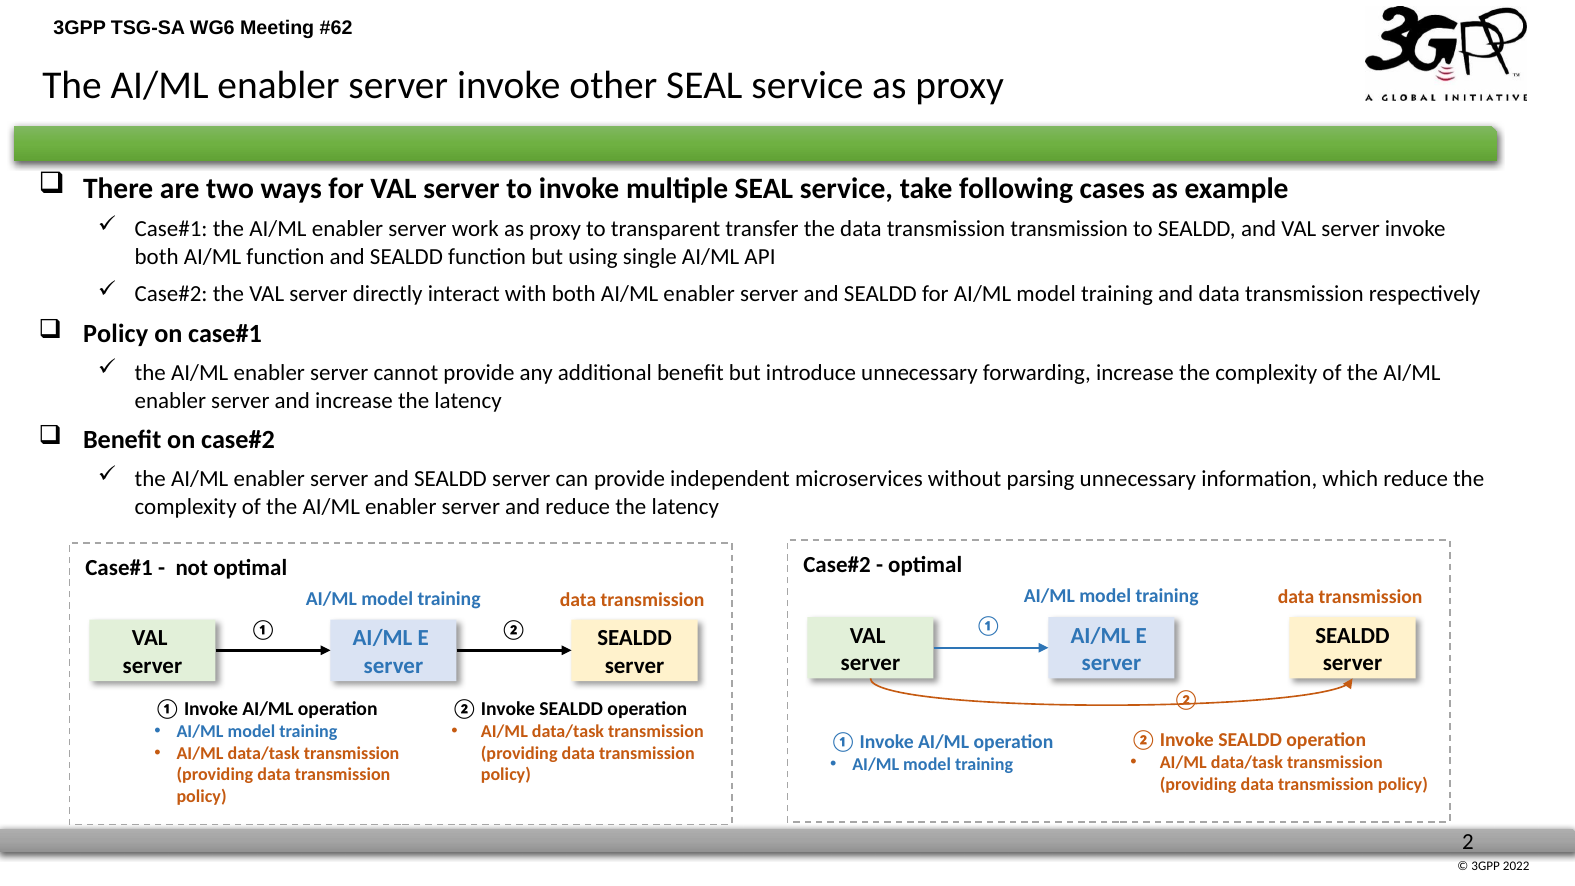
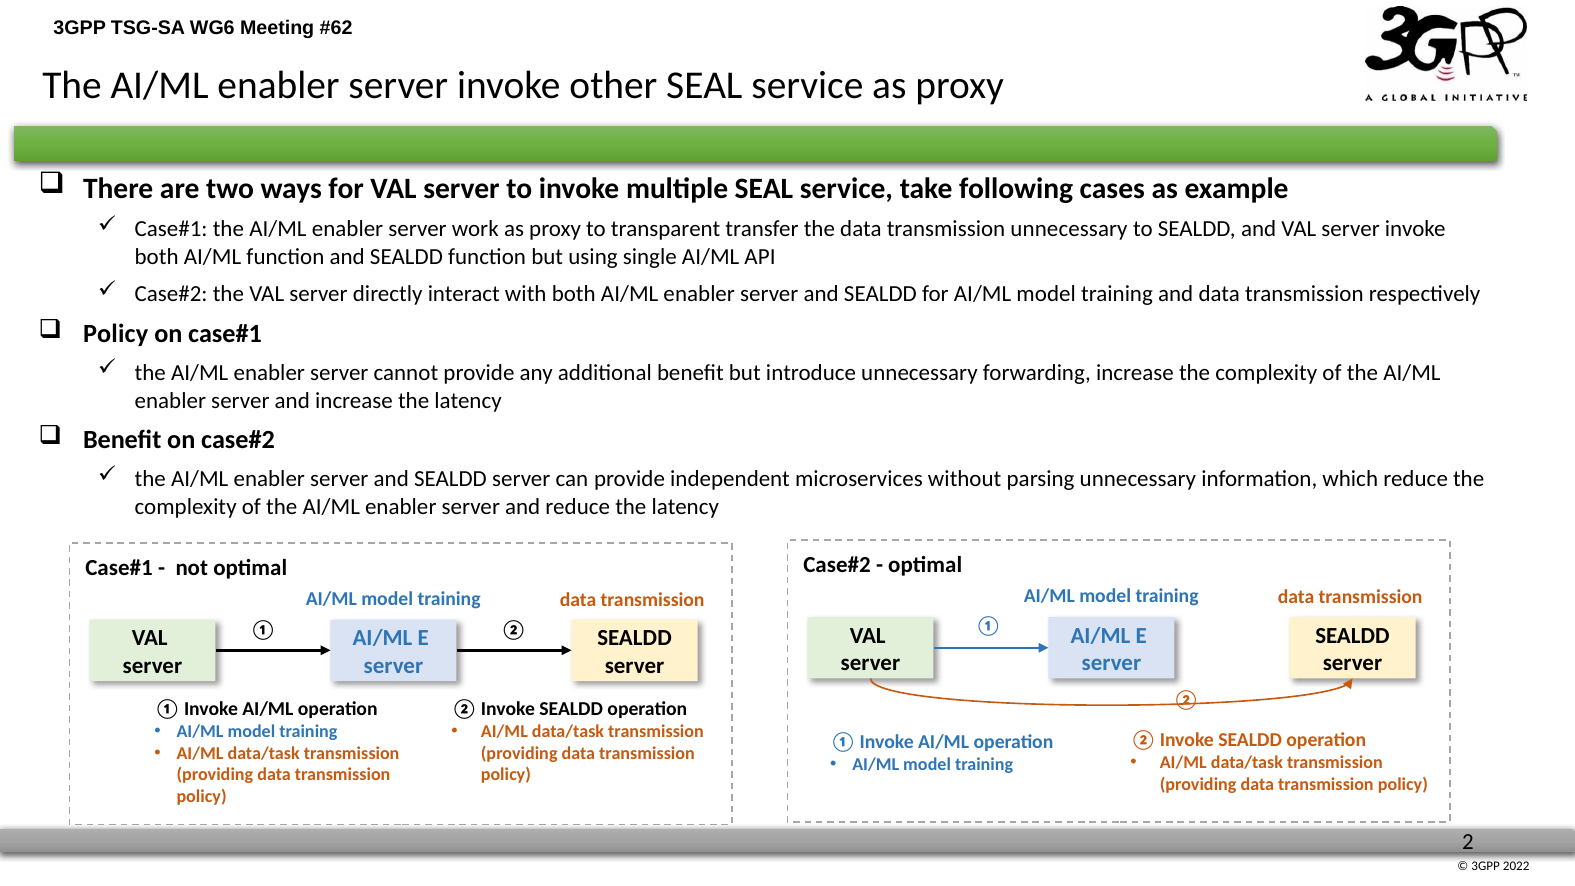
transmission transmission: transmission -> unnecessary (1069, 229)
